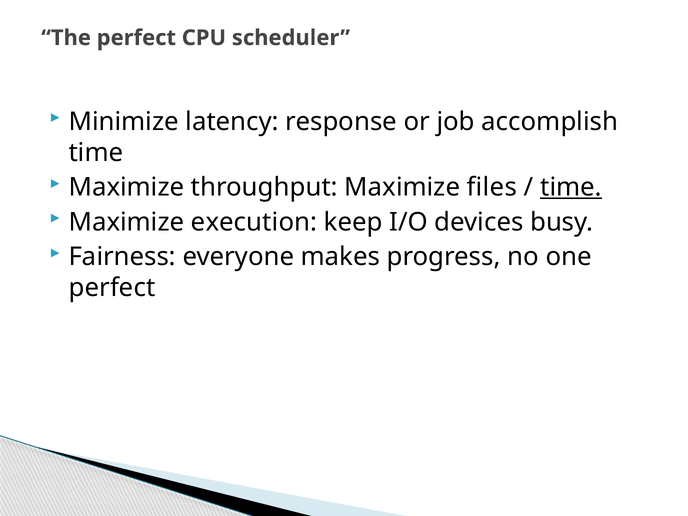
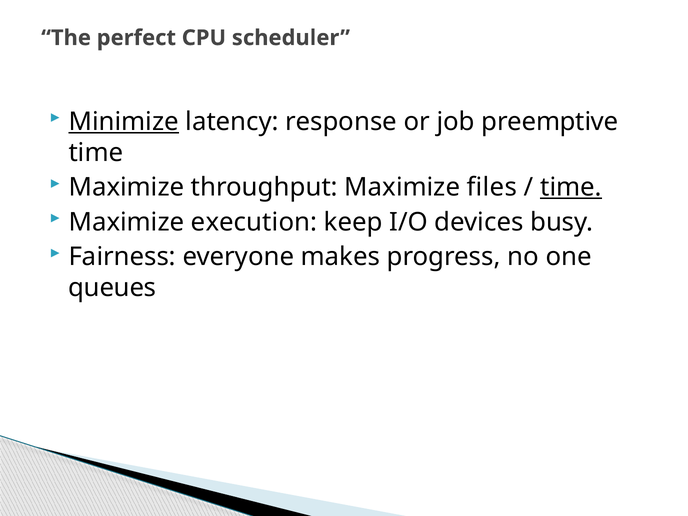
Minimize underline: none -> present (124, 122)
accomplish: accomplish -> preemptive (550, 122)
perfect: perfect -> queues (112, 288)
